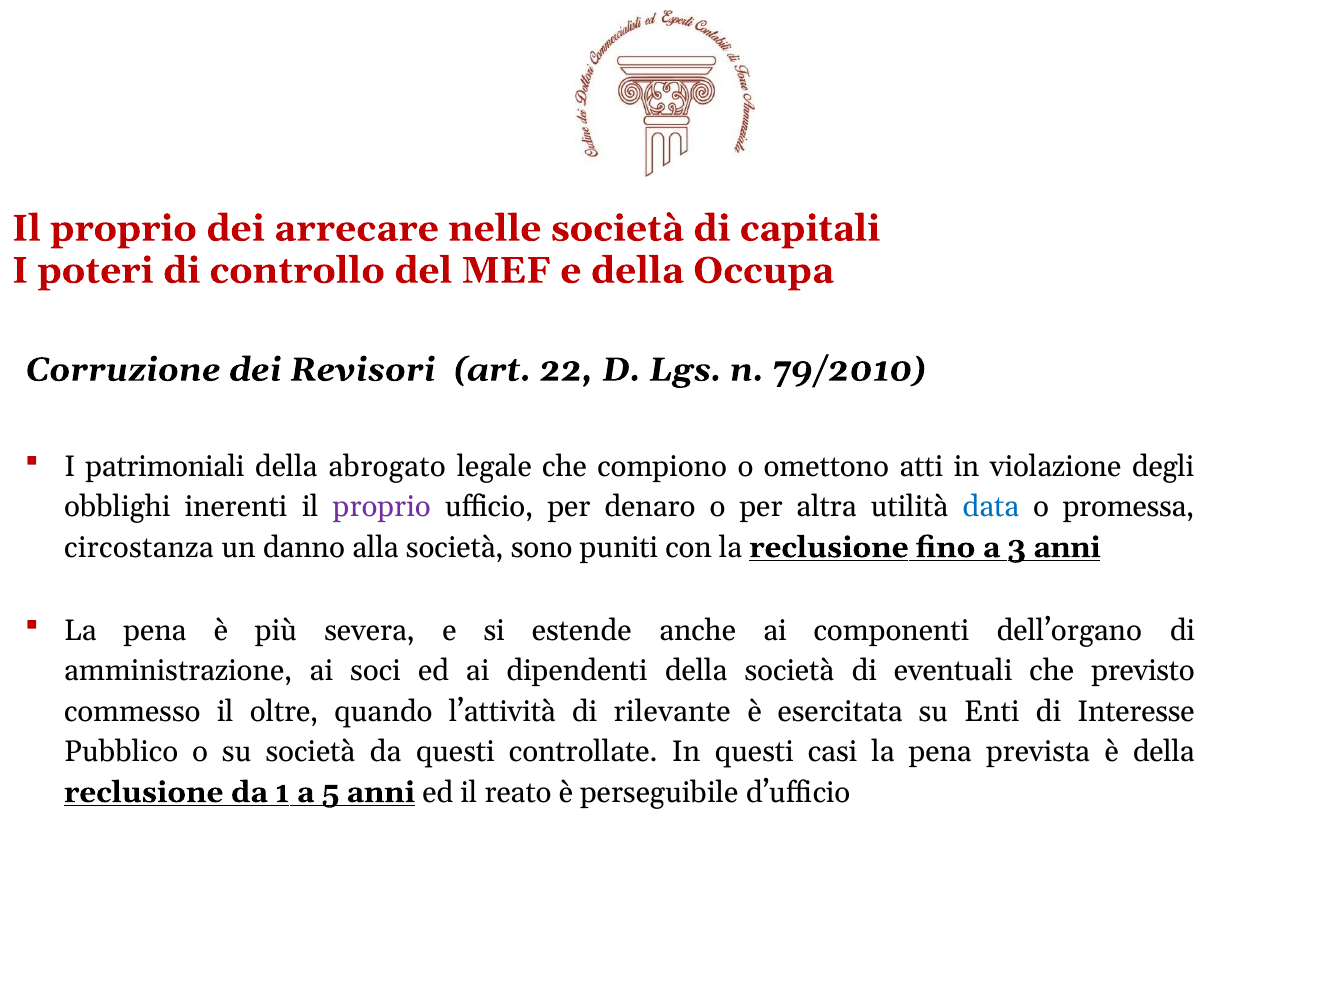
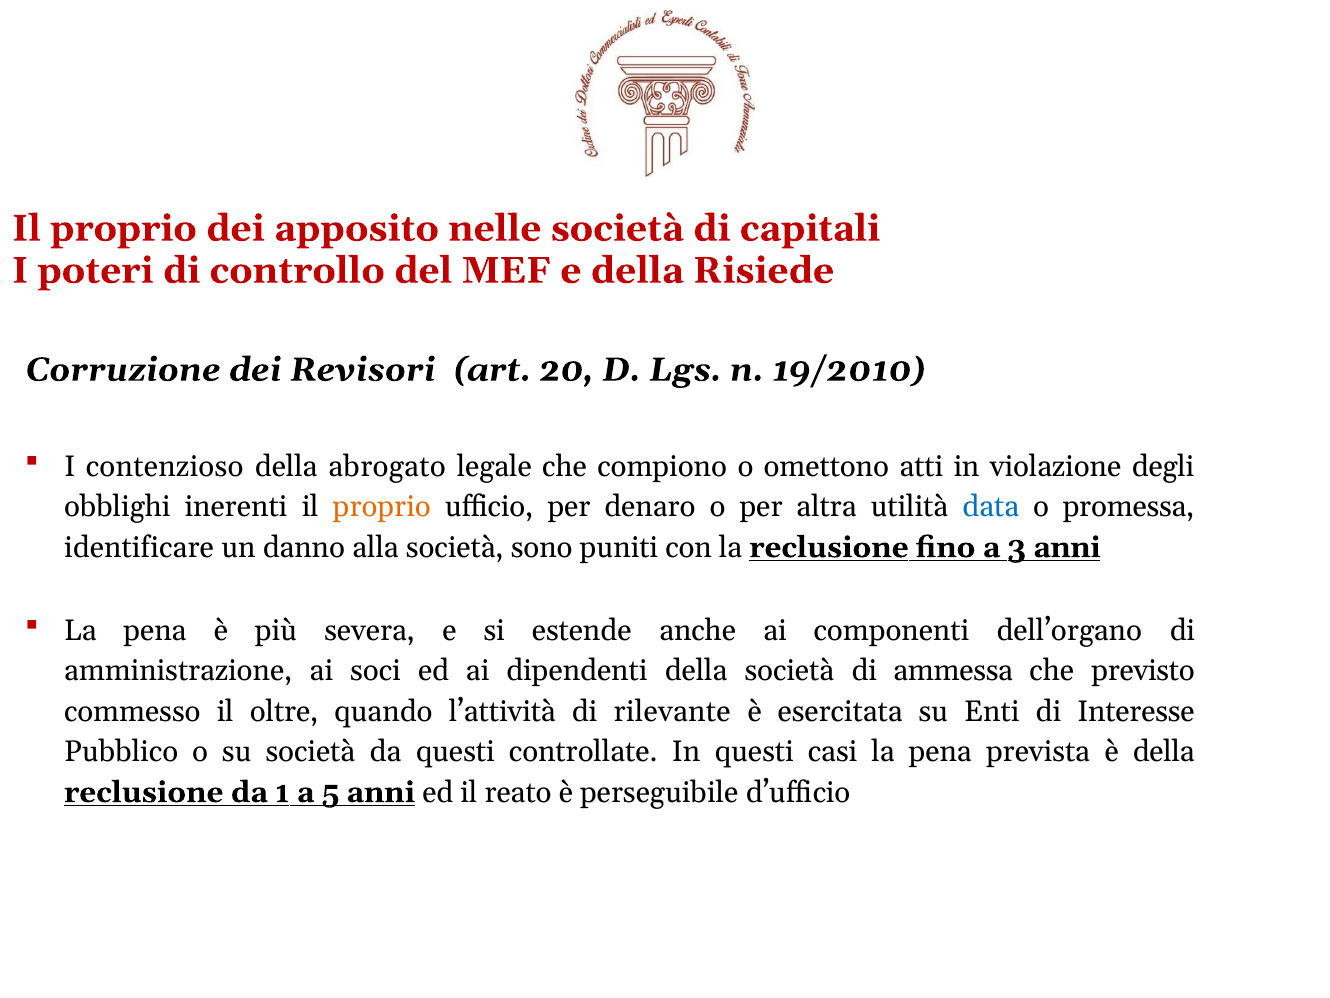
arrecare: arrecare -> apposito (357, 228)
Occupa: Occupa -> Risiede (764, 270)
22: 22 -> 20 (567, 370)
79/2010: 79/2010 -> 19/2010 (849, 370)
patrimoniali: patrimoniali -> contenzioso (165, 466)
proprio colour: purple -> orange (382, 507)
circostanza: circostanza -> identificare (139, 547)
eventuali: eventuali -> ammessa (953, 671)
